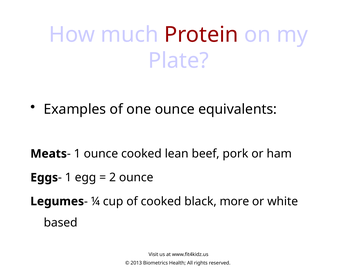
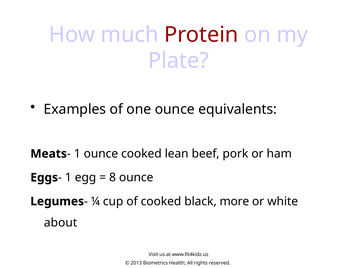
2: 2 -> 8 (113, 177)
based: based -> about (61, 223)
